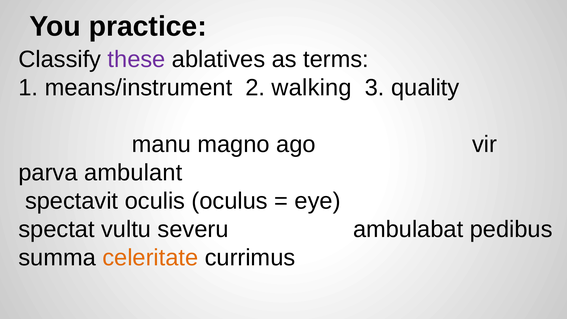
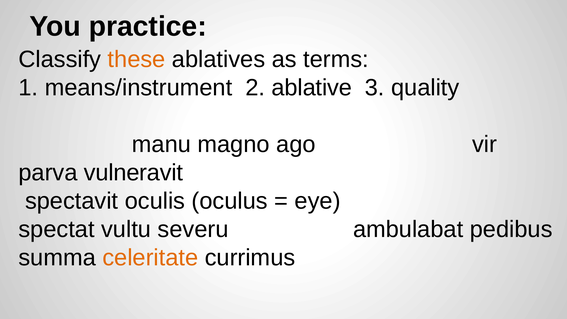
these colour: purple -> orange (137, 59)
walking: walking -> ablative (312, 88)
ambulant: ambulant -> vulneravit (133, 173)
